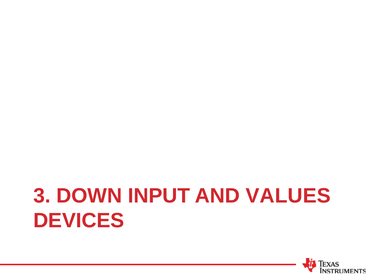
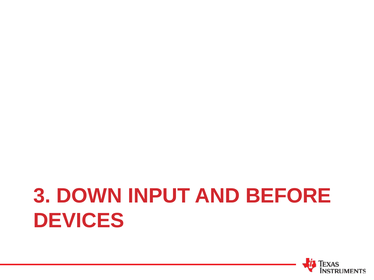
VALUES: VALUES -> BEFORE (288, 196)
